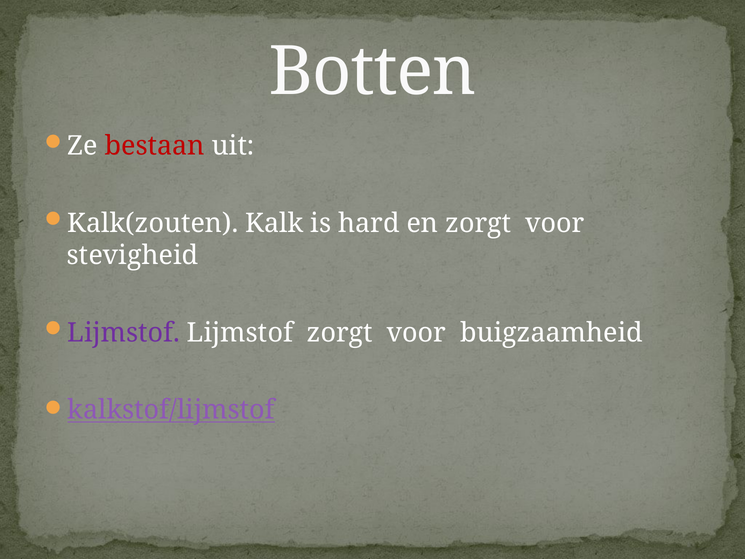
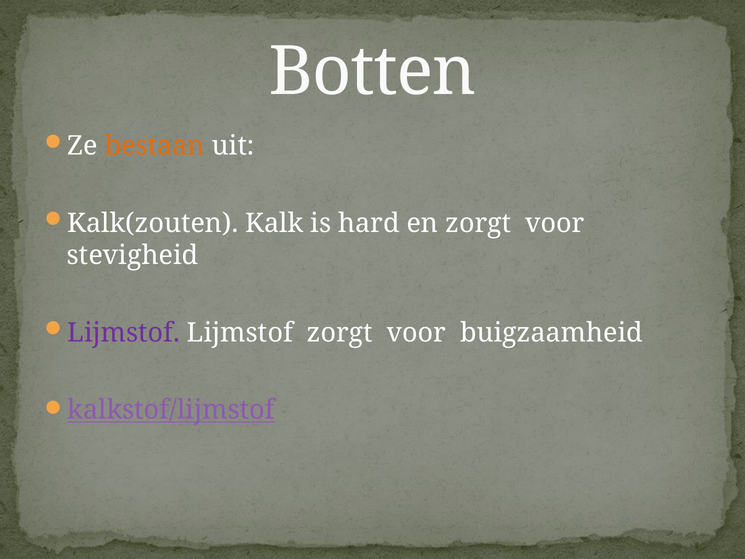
bestaan colour: red -> orange (155, 146)
